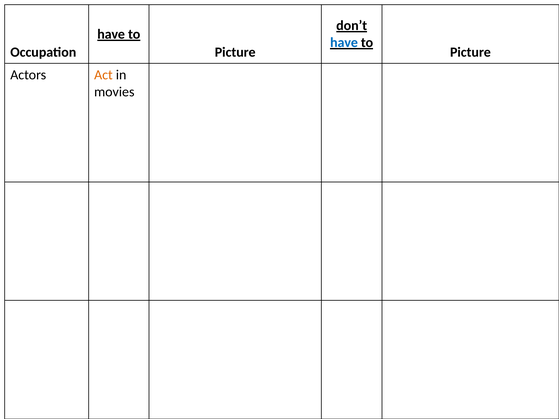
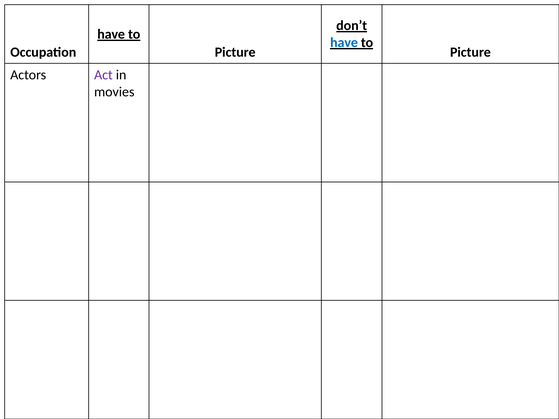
Act colour: orange -> purple (103, 75)
